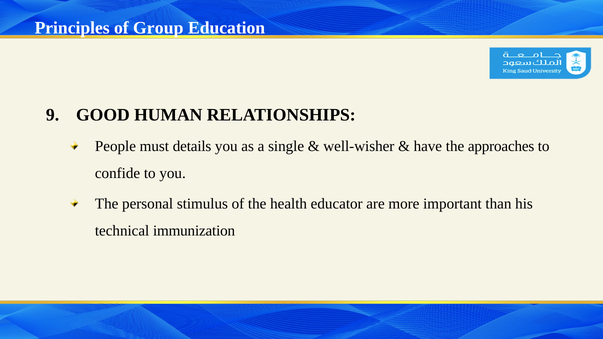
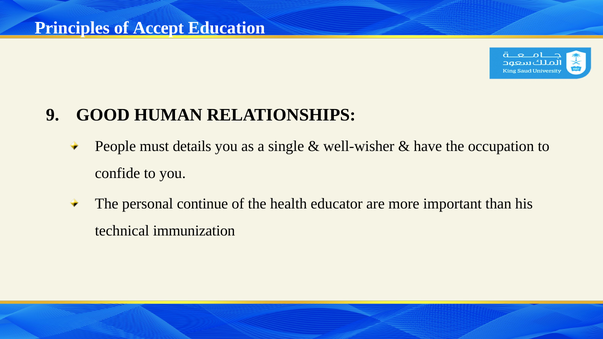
Group: Group -> Accept (158, 28)
approaches: approaches -> occupation (501, 146)
stimulus: stimulus -> continue (202, 204)
